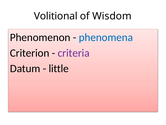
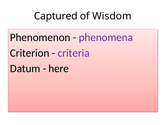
Volitional: Volitional -> Captured (56, 16)
phenomena colour: blue -> purple (106, 37)
little: little -> here (59, 68)
